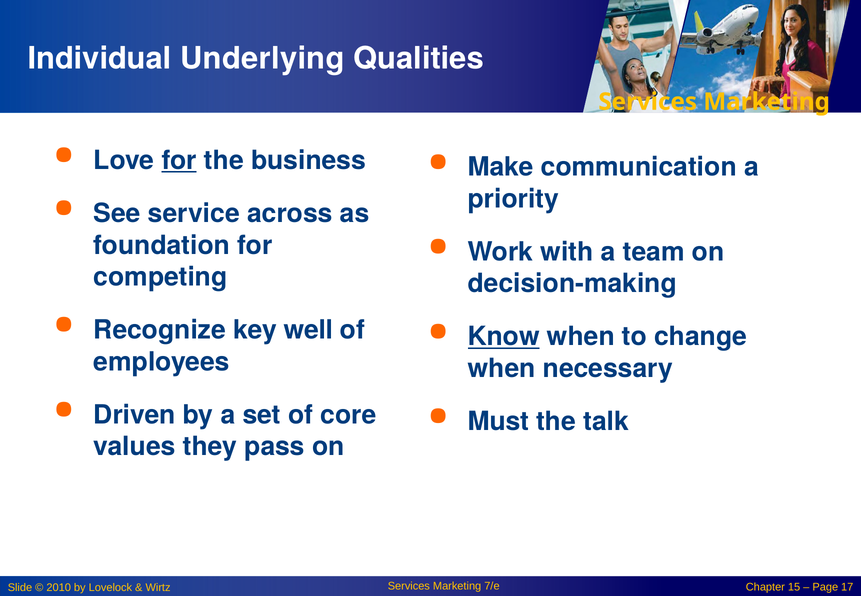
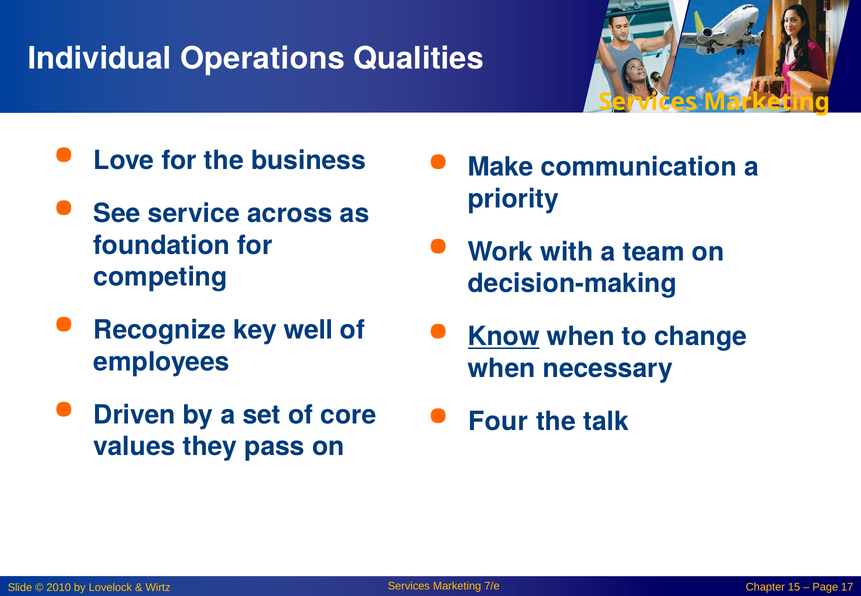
Underlying: Underlying -> Operations (262, 58)
for underline: present -> none (179, 161)
Must: Must -> Four (498, 422)
